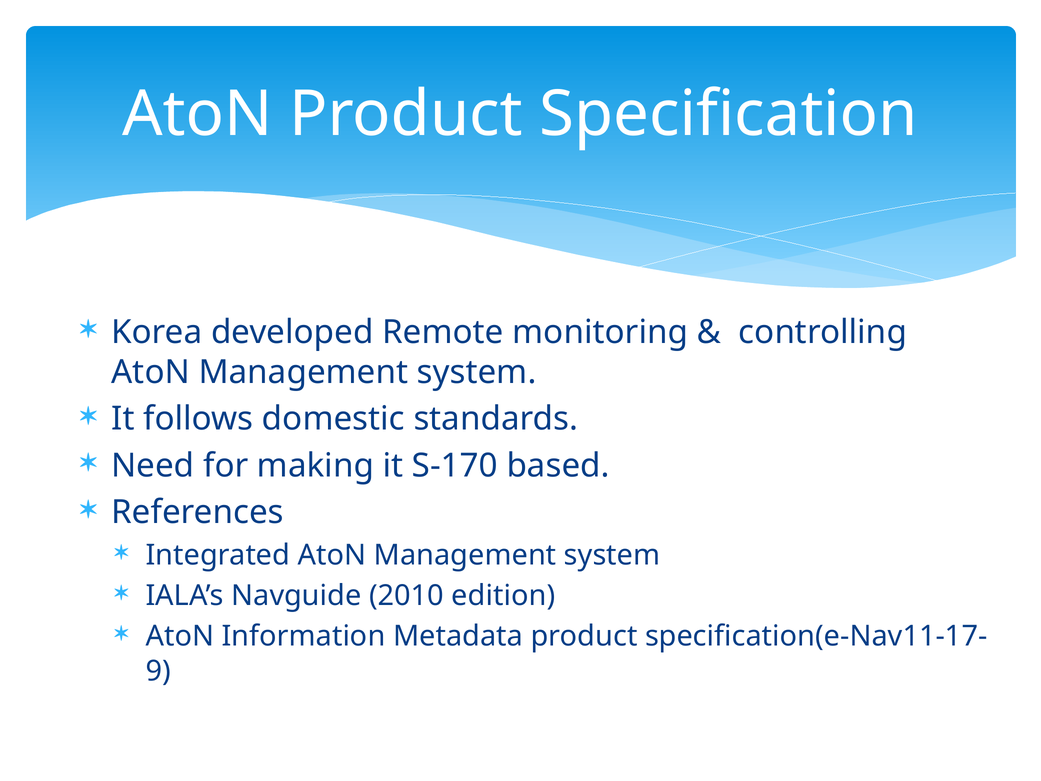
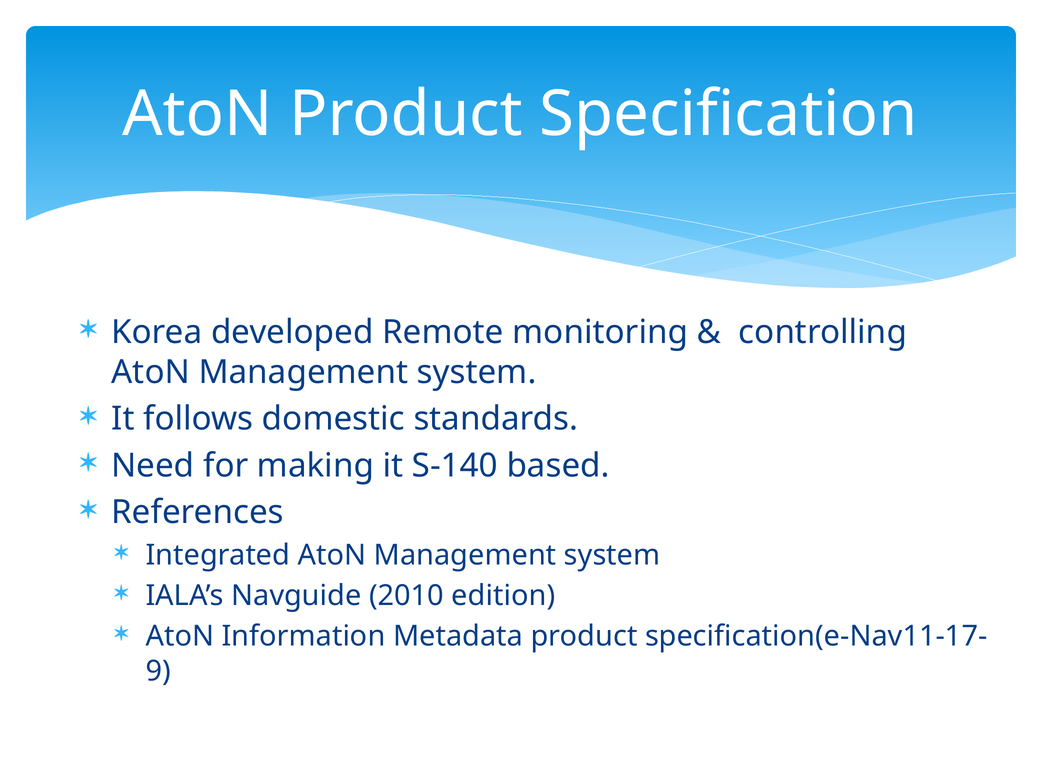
S-170: S-170 -> S-140 (455, 466)
